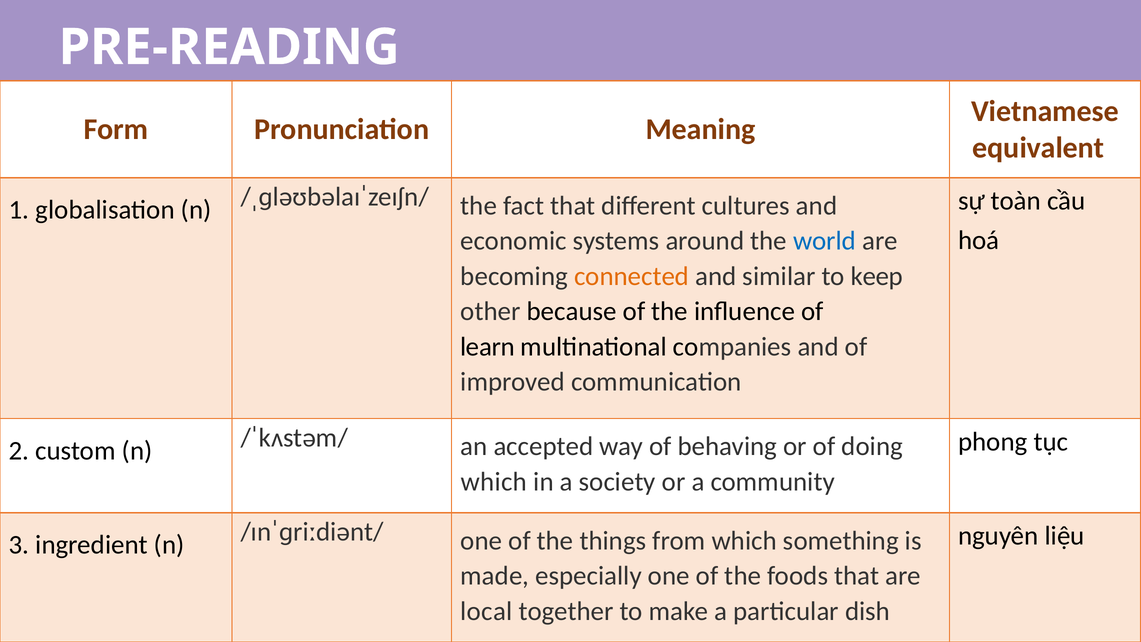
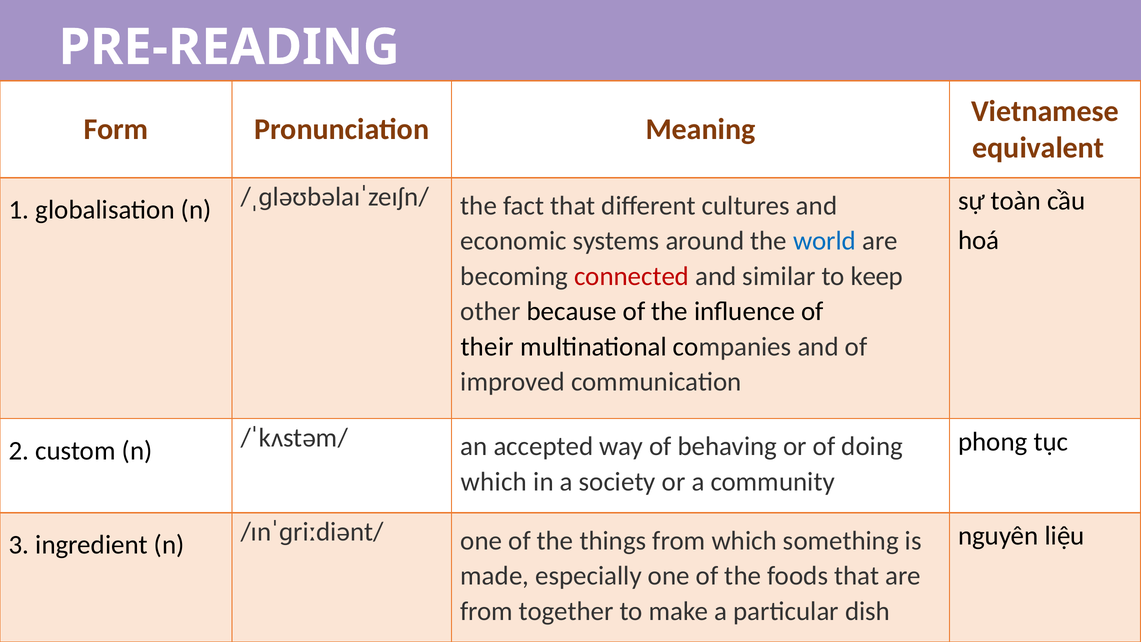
connected colour: orange -> red (632, 276)
learn: learn -> their (487, 347)
local: local -> from (487, 611)
